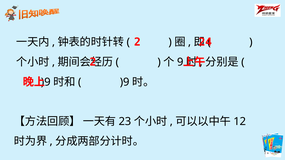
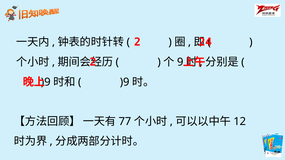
23: 23 -> 77 (125, 122)
